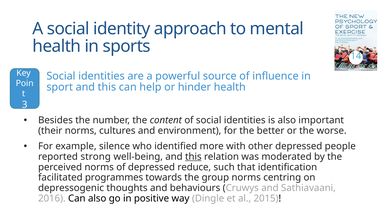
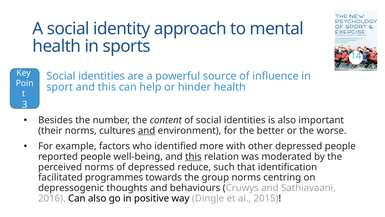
and underline: none -> present (147, 130)
silence: silence -> factors (115, 146)
reported strong: strong -> people (96, 156)
